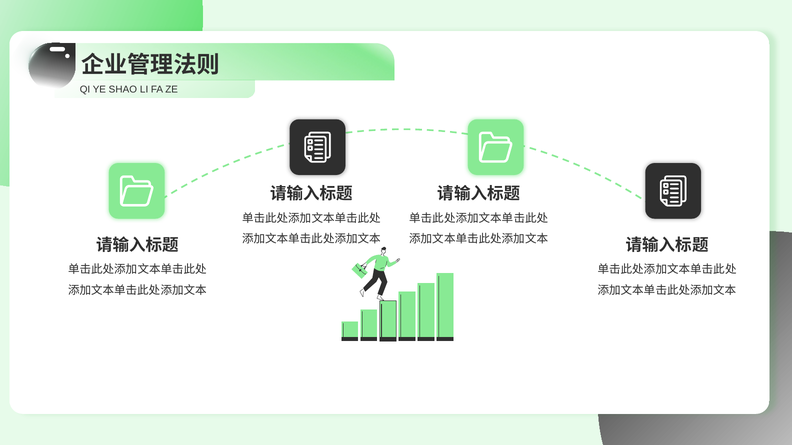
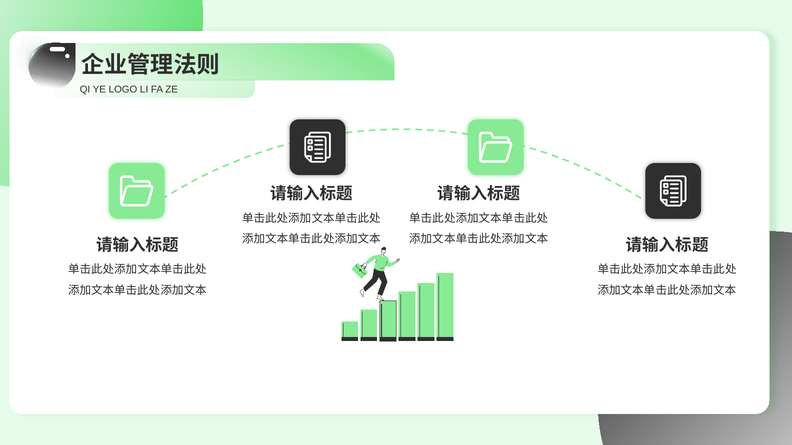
SHAO: SHAO -> LOGO (123, 90)
